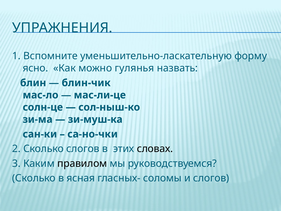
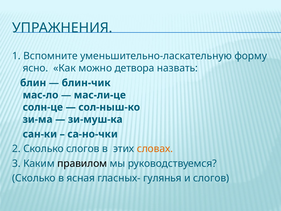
гулянья: гулянья -> детвора (135, 68)
словах colour: black -> orange (155, 149)
соломы: соломы -> гулянья (162, 178)
